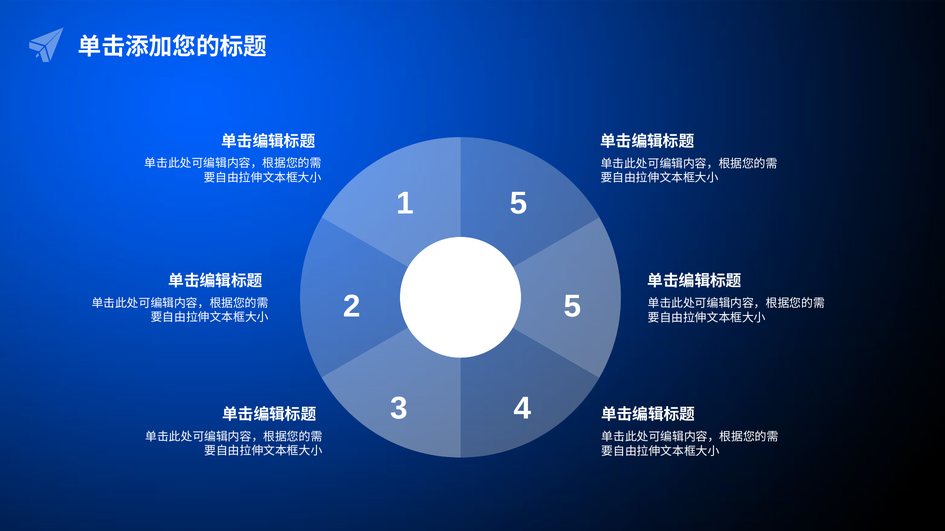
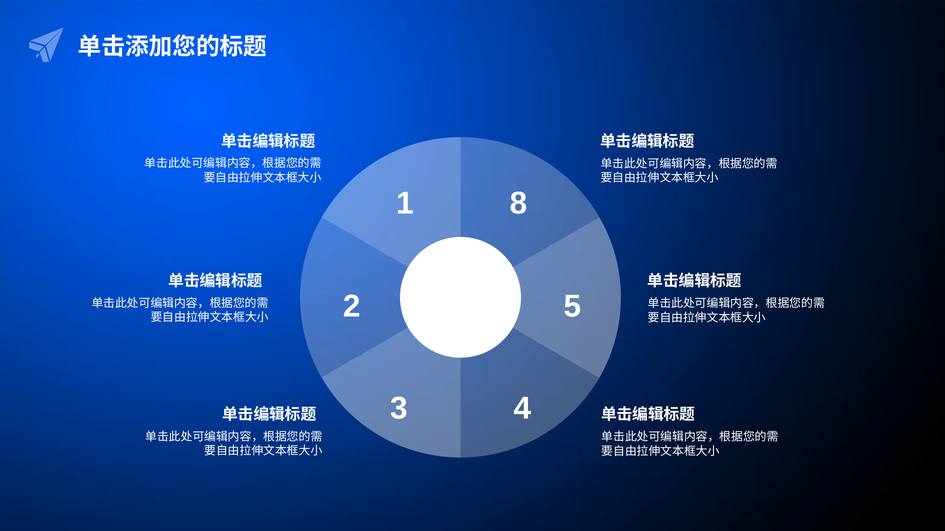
1 5: 5 -> 8 (518, 203)
